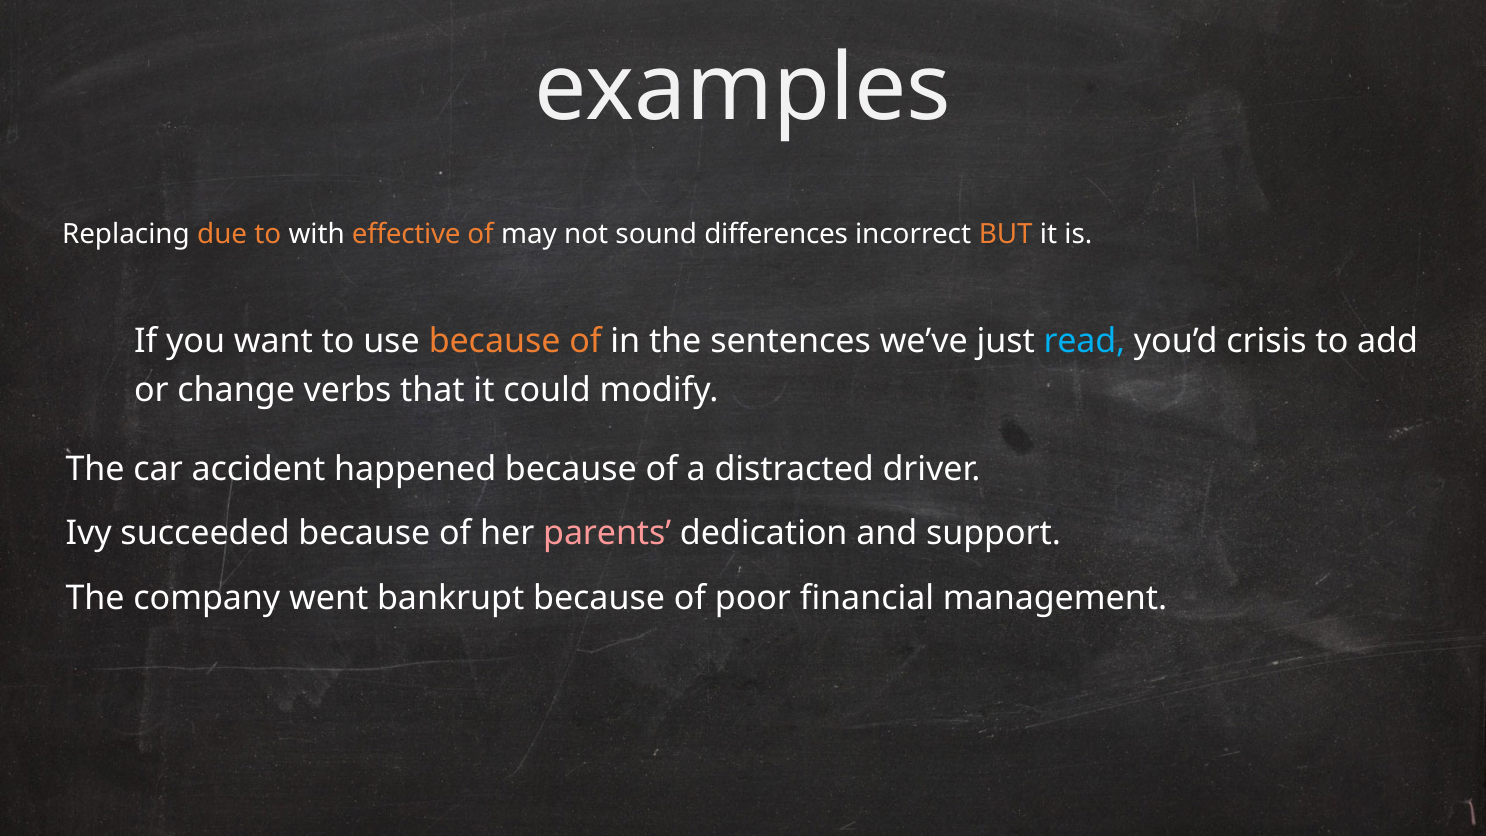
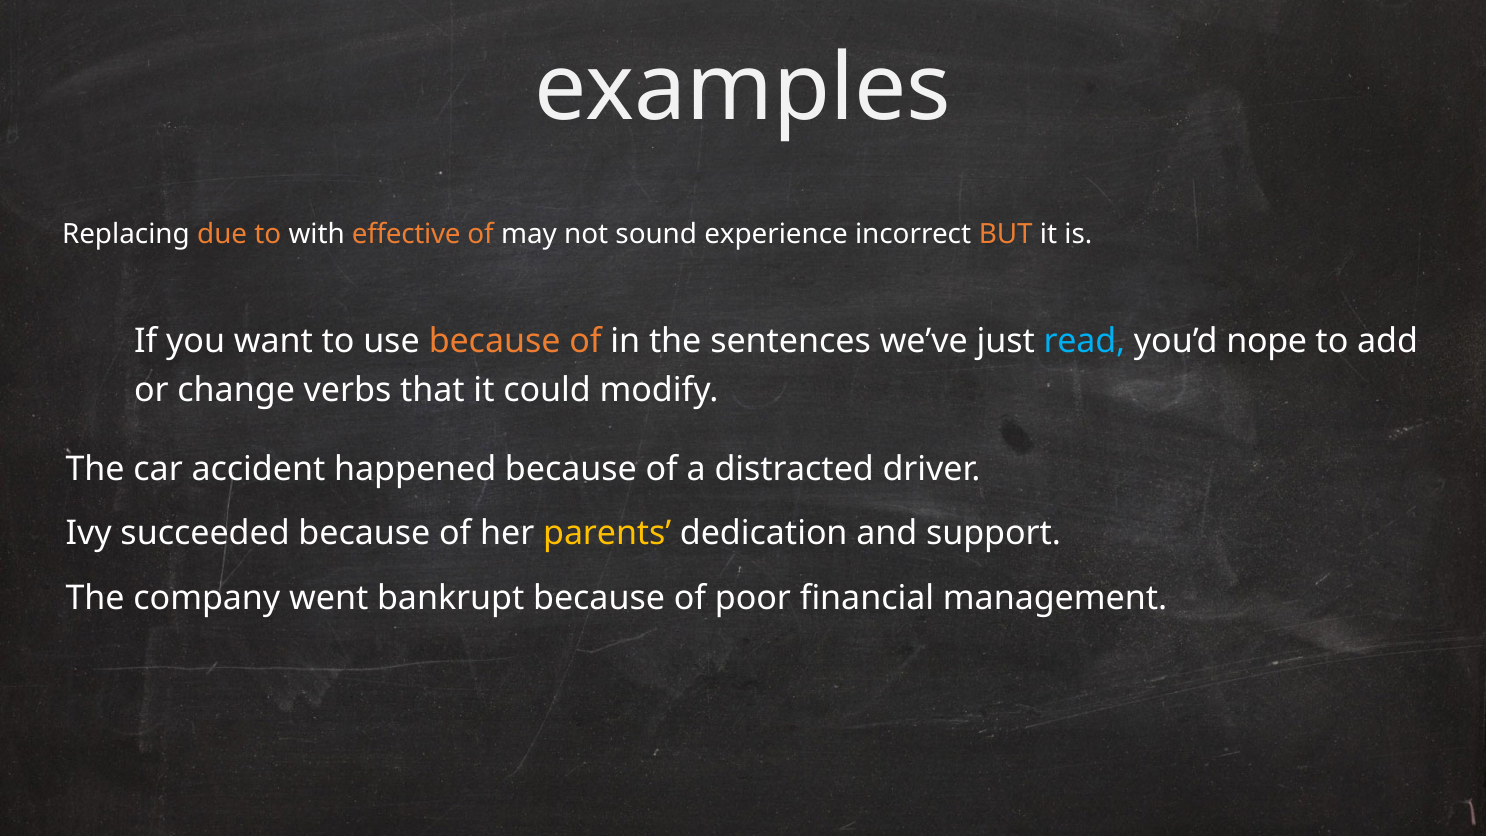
differences: differences -> experience (776, 234)
crisis: crisis -> nope (1267, 342)
parents colour: pink -> yellow (607, 534)
